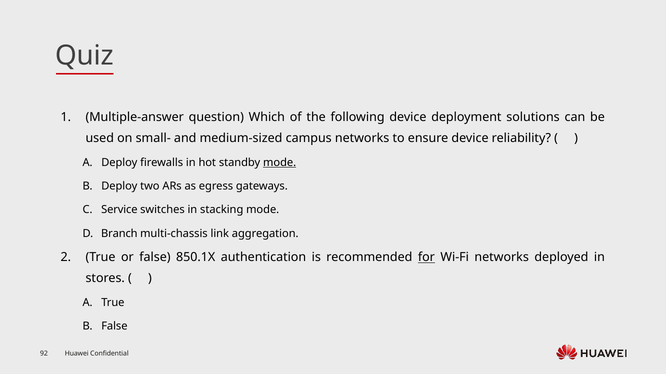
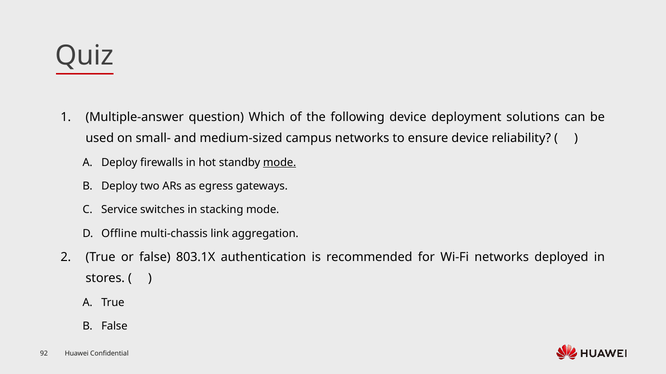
Branch: Branch -> Offline (119, 234)
850.1X: 850.1X -> 803.1X (196, 258)
for underline: present -> none (426, 258)
